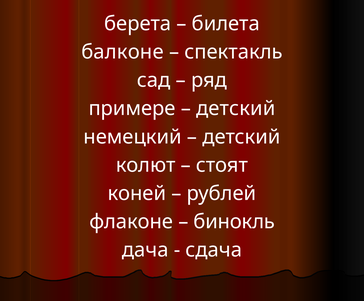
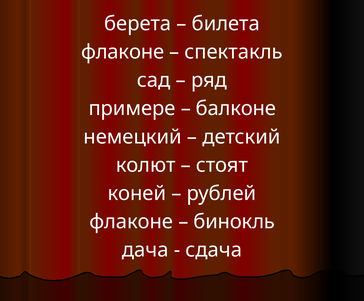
балконе: балконе -> флаконе (123, 52)
детский: детский -> балконе (236, 109)
